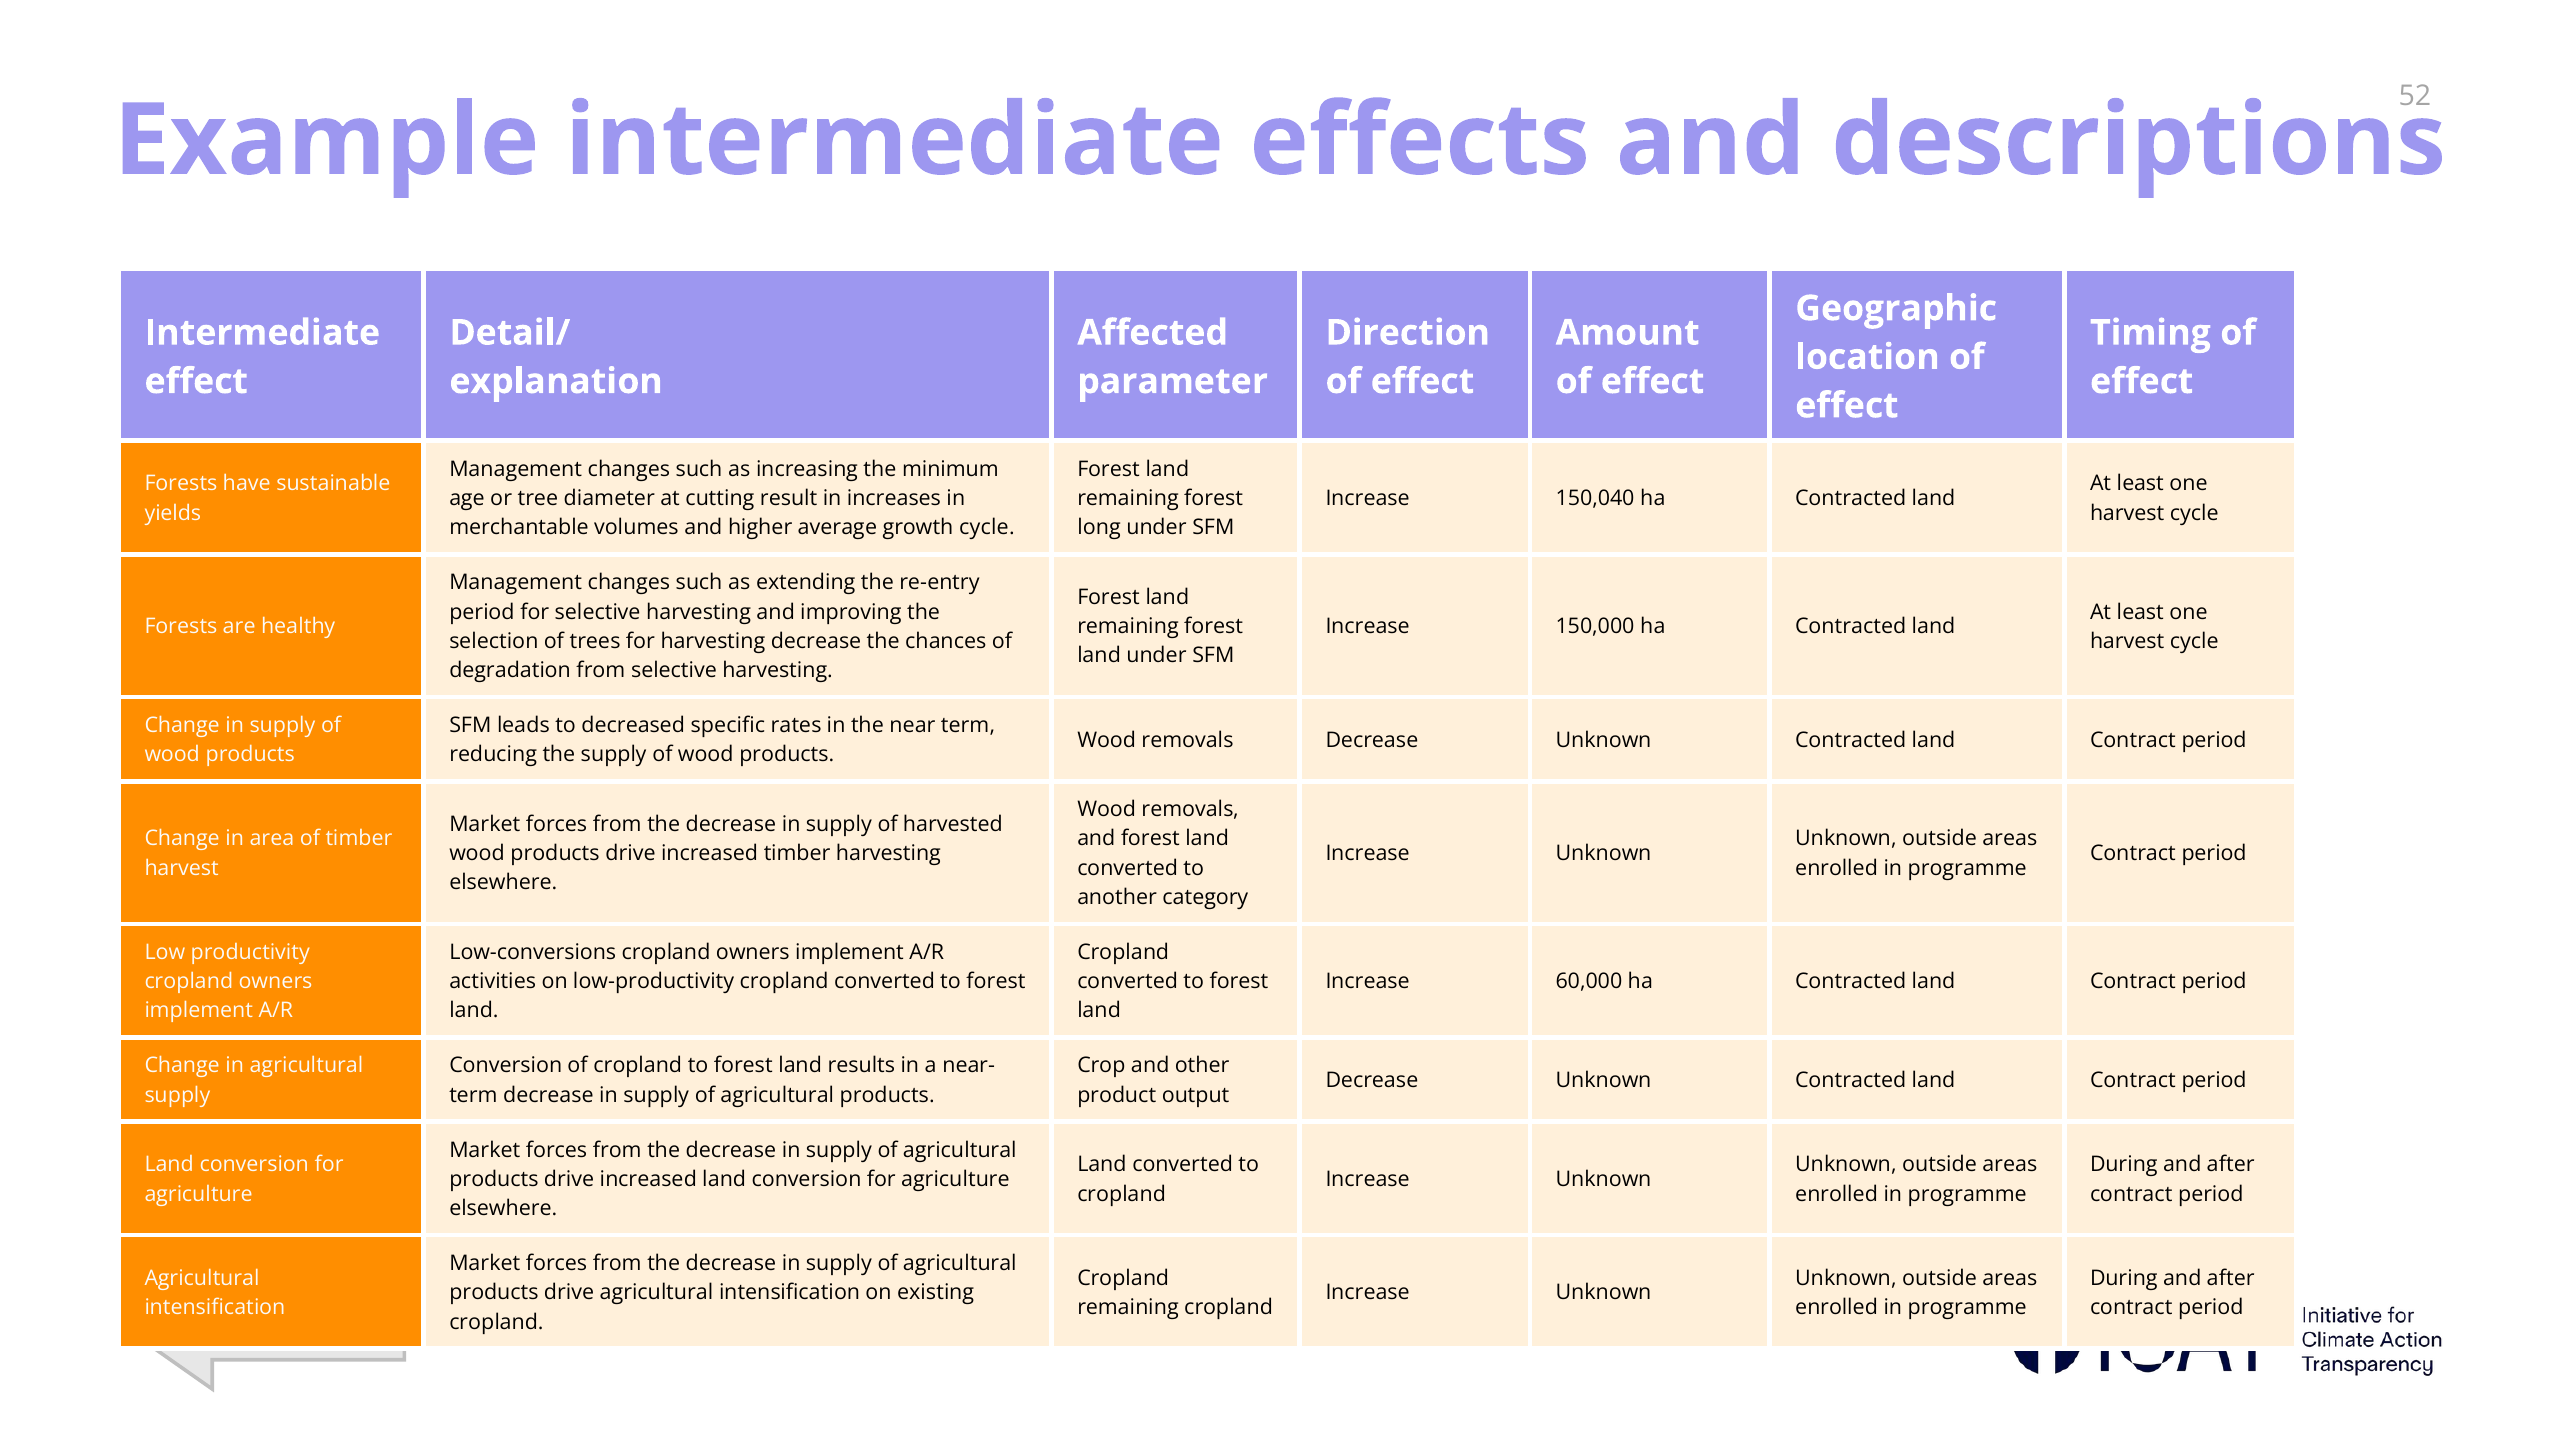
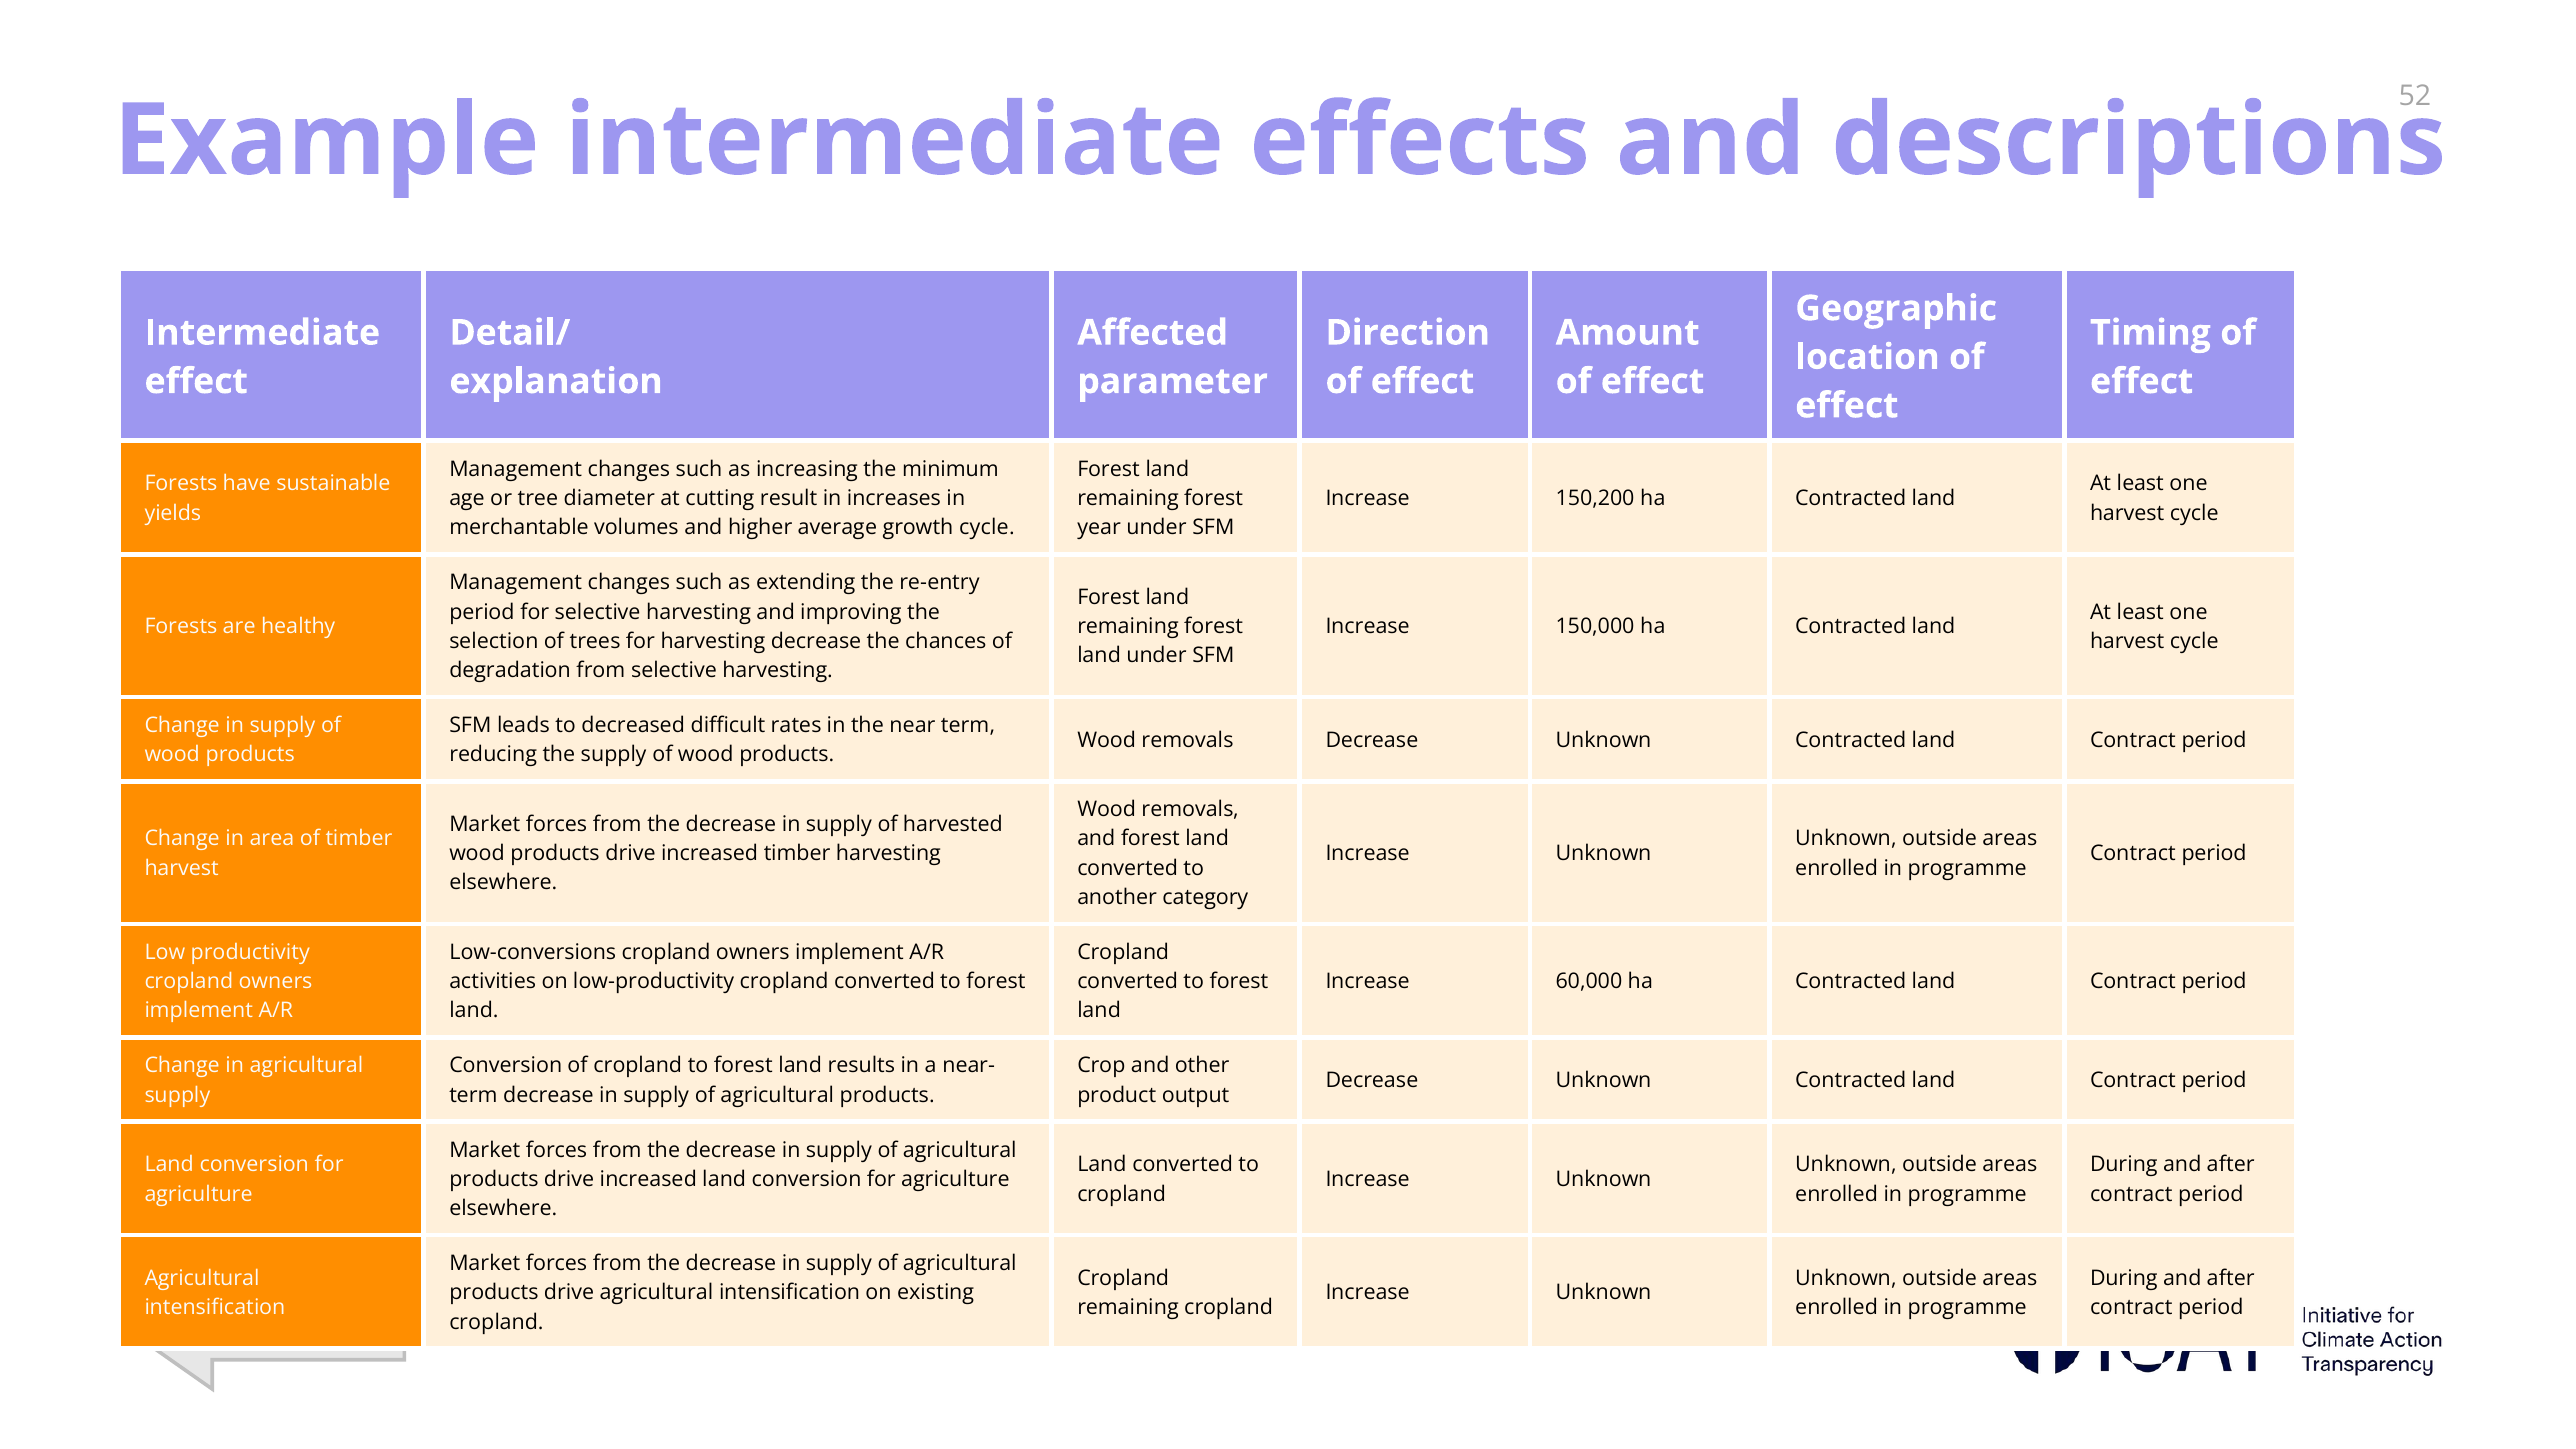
150,040: 150,040 -> 150,200 (1595, 498)
long: long -> year (1099, 528)
specific: specific -> difficult (728, 725)
